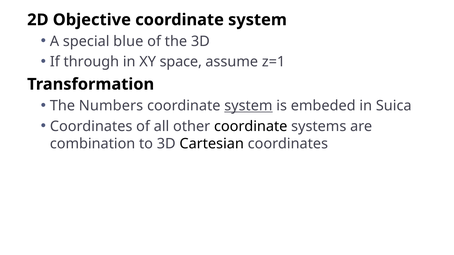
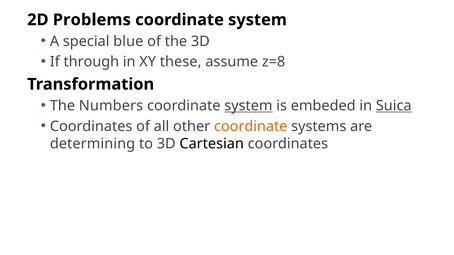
Objective: Objective -> Problems (92, 20)
space: space -> these (181, 62)
z=1: z=1 -> z=8 (274, 62)
Suica underline: none -> present (394, 106)
coordinate colour: black -> orange (251, 126)
combination: combination -> determining (93, 144)
